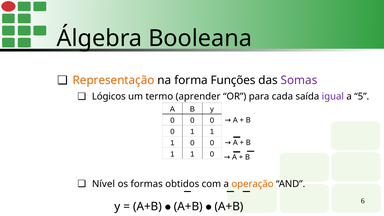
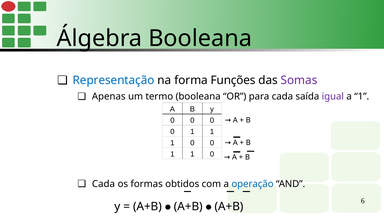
Representação colour: orange -> blue (114, 80)
Lógicos: Lógicos -> Apenas (109, 96)
termo aprender: aprender -> booleana (198, 96)
a 5: 5 -> 1 (362, 96)
Nível: Nível -> Cada (103, 184)
operação colour: orange -> blue (252, 184)
